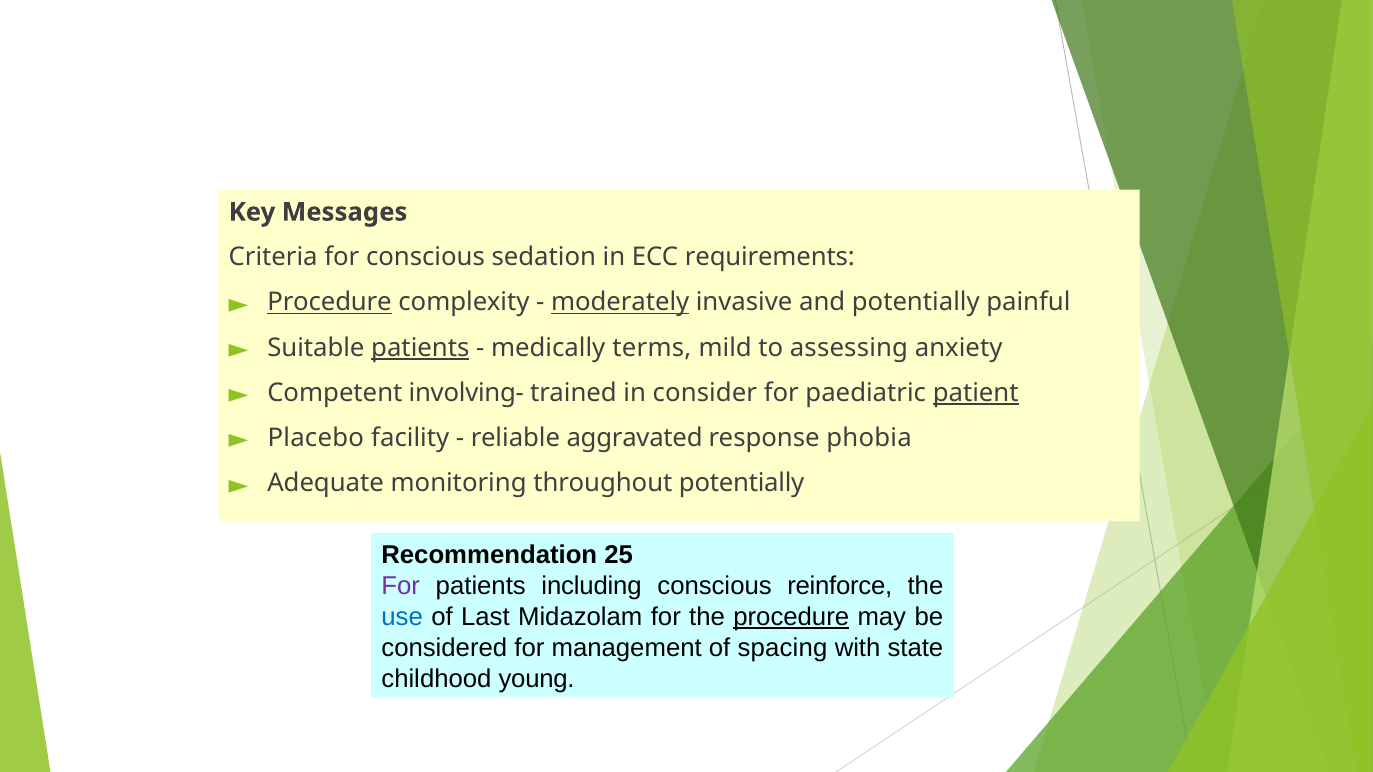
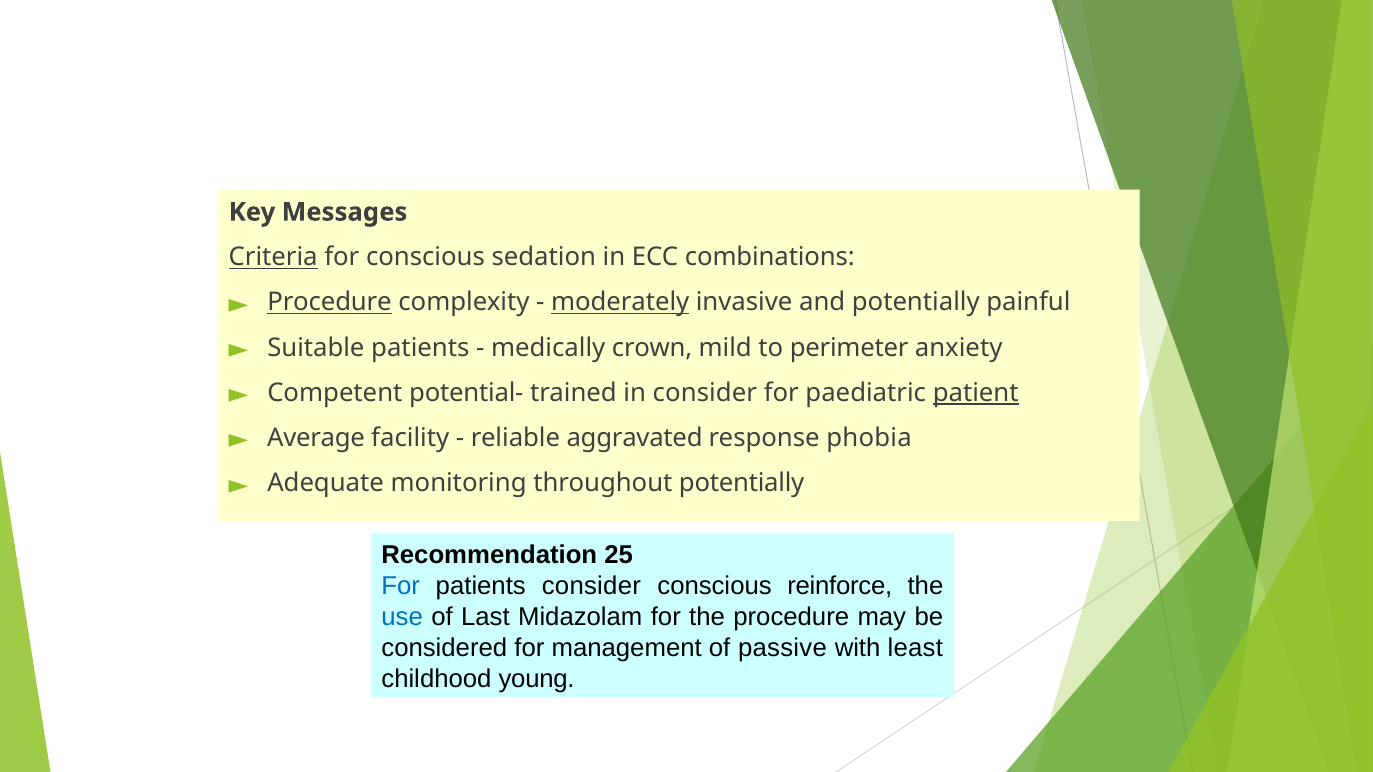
Criteria underline: none -> present (273, 257)
requirements: requirements -> combinations (770, 257)
patients underline: present -> none (420, 348)
terms: terms -> crown (652, 348)
assessing: assessing -> perimeter (849, 348)
involving-: involving- -> potential- (466, 393)
Placebo: Placebo -> Average (316, 438)
For colour: purple -> blue (401, 586)
patients including: including -> consider (591, 586)
procedure underline: present -> none (791, 617)
spacing: spacing -> passive (782, 648)
state: state -> least (915, 648)
